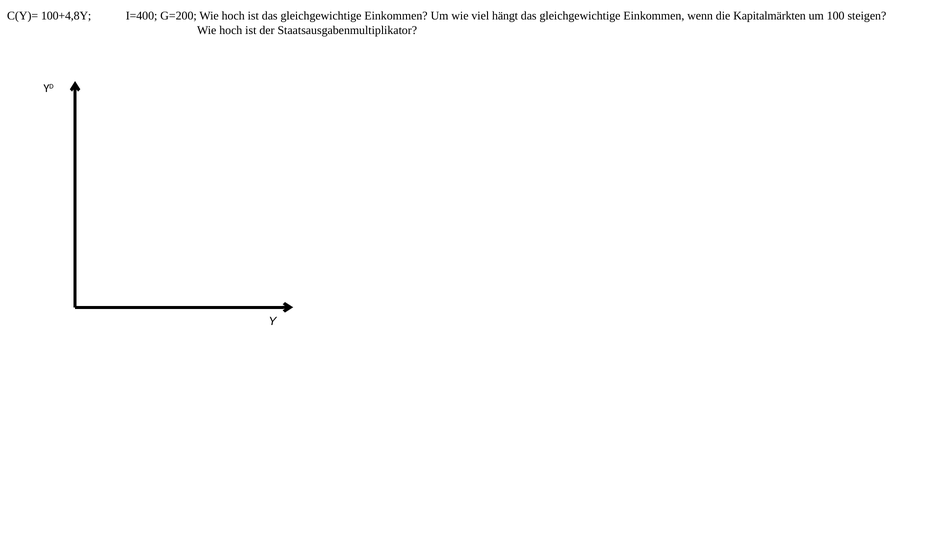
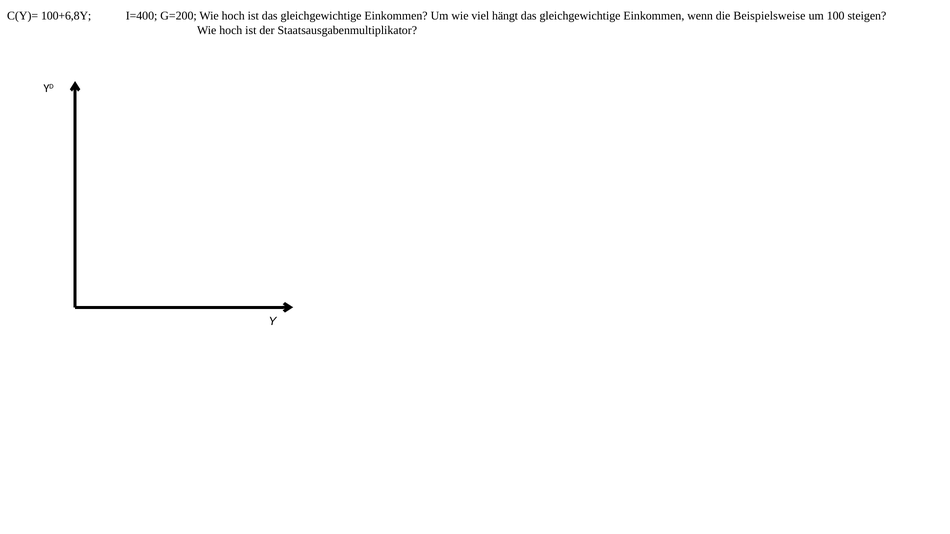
100+4,8Y: 100+4,8Y -> 100+6,8Y (66, 16)
Kapitalmärkten: Kapitalmärkten -> Beispielsweise (769, 16)
